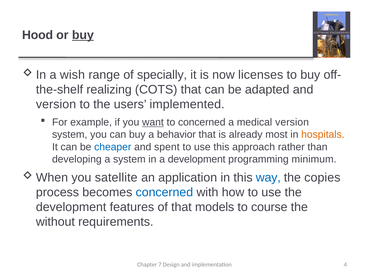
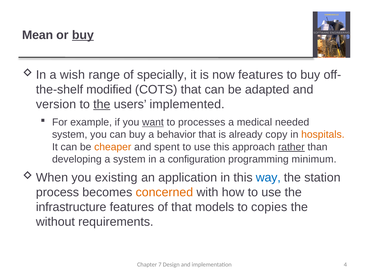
Hood: Hood -> Mean (38, 35)
now licenses: licenses -> features (261, 75)
realizing: realizing -> modified (109, 89)
the underline: none -> present (102, 104)
to concerned: concerned -> processes (202, 122)
medical version: version -> needed (292, 122)
most: most -> copy (276, 134)
cheaper colour: blue -> orange (113, 147)
rather underline: none -> present (291, 147)
a development: development -> configuration (197, 159)
satellite: satellite -> existing (116, 177)
copies: copies -> station (322, 177)
concerned colour: blue -> orange (164, 192)
development: development -> infrastructure (71, 207)
course: course -> copies (269, 207)
